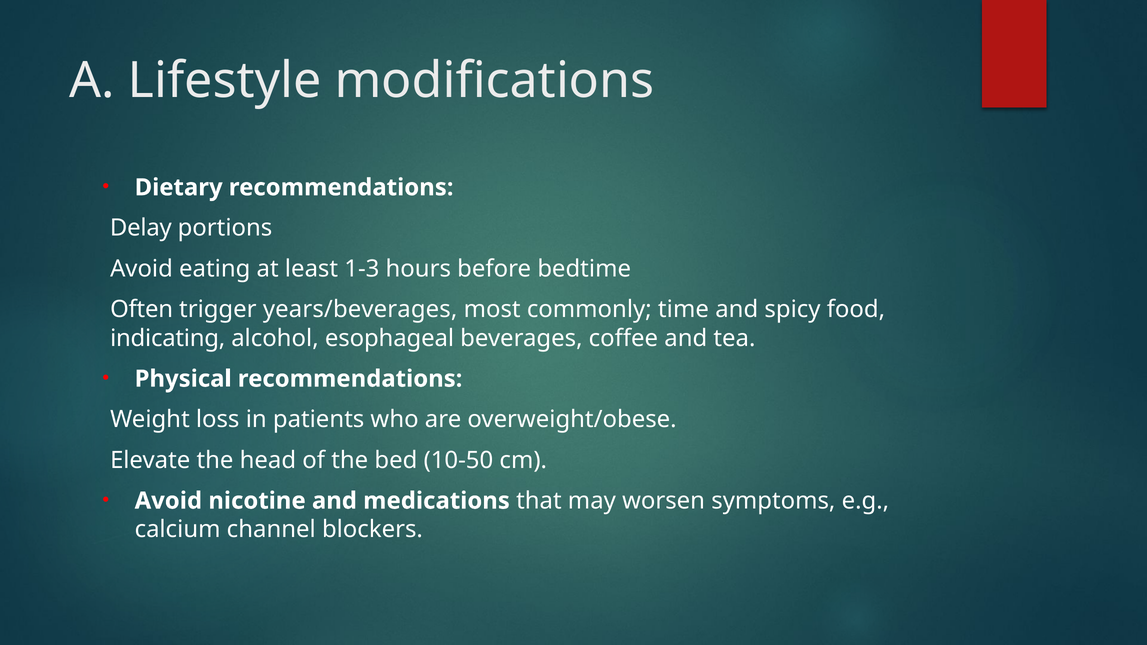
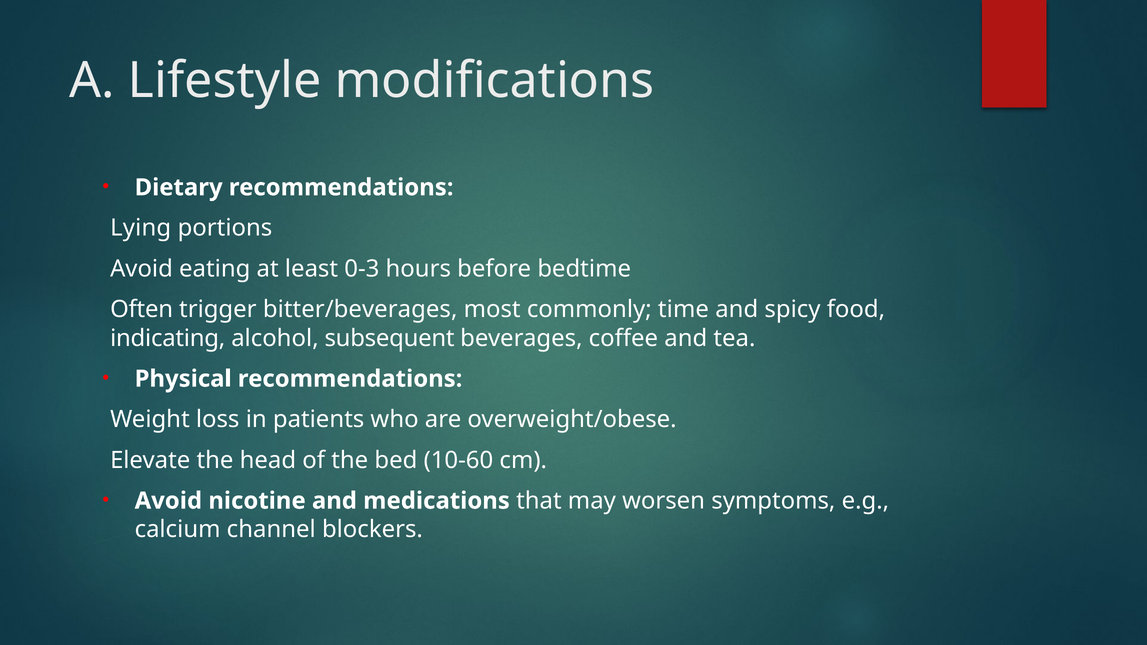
Delay: Delay -> Lying (141, 228)
1-3: 1-3 -> 0-3 (362, 269)
years/beverages: years/beverages -> bitter/beverages (360, 310)
esophageal: esophageal -> subsequent (390, 338)
10-50: 10-50 -> 10-60 (458, 460)
